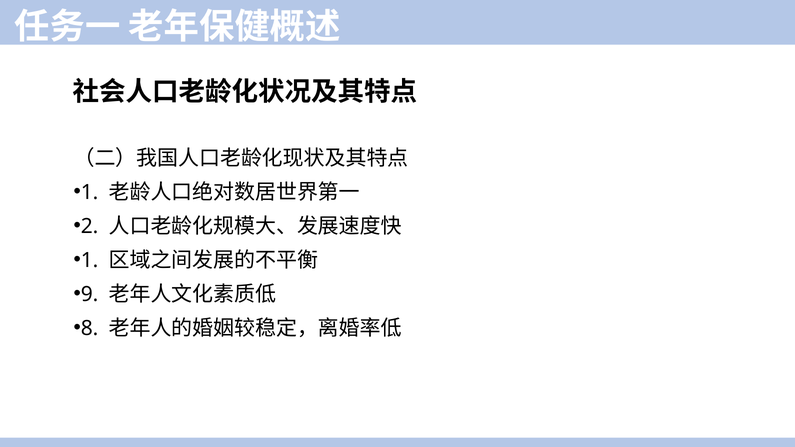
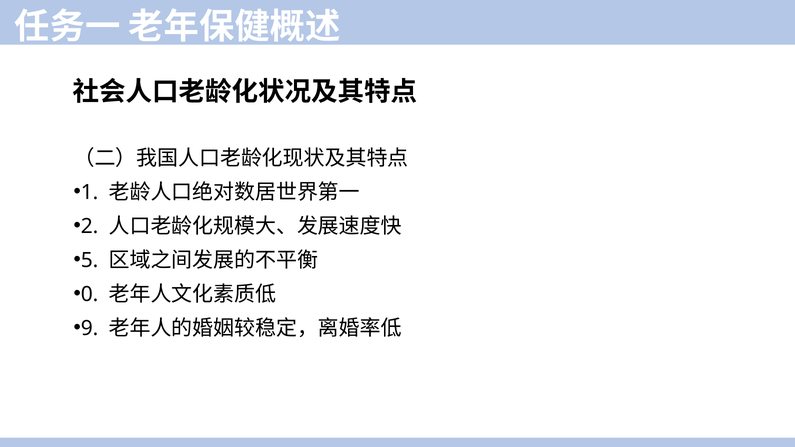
1: 1 -> 5 (90, 260)
9: 9 -> 0 (90, 294)
8: 8 -> 9 (90, 328)
